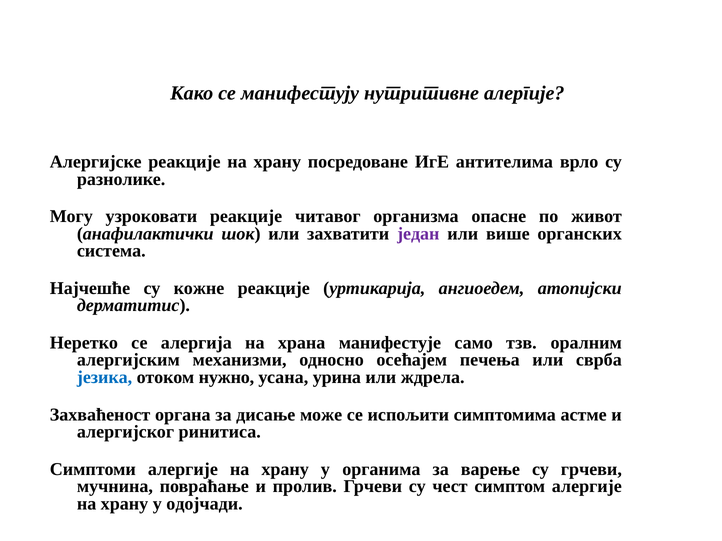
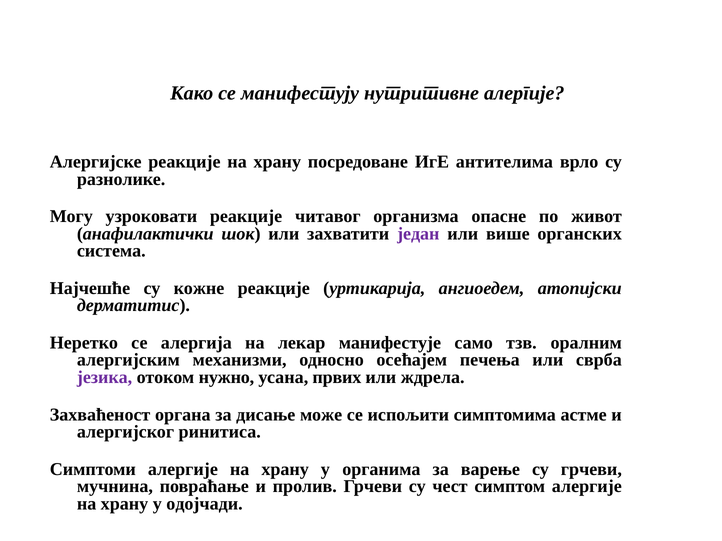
храна: храна -> лекар (302, 343)
језика colour: blue -> purple (105, 378)
урина: урина -> првих (337, 378)
